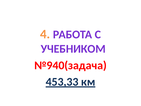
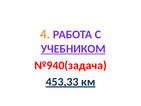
УЧЕБНИКОМ underline: none -> present (73, 49)
